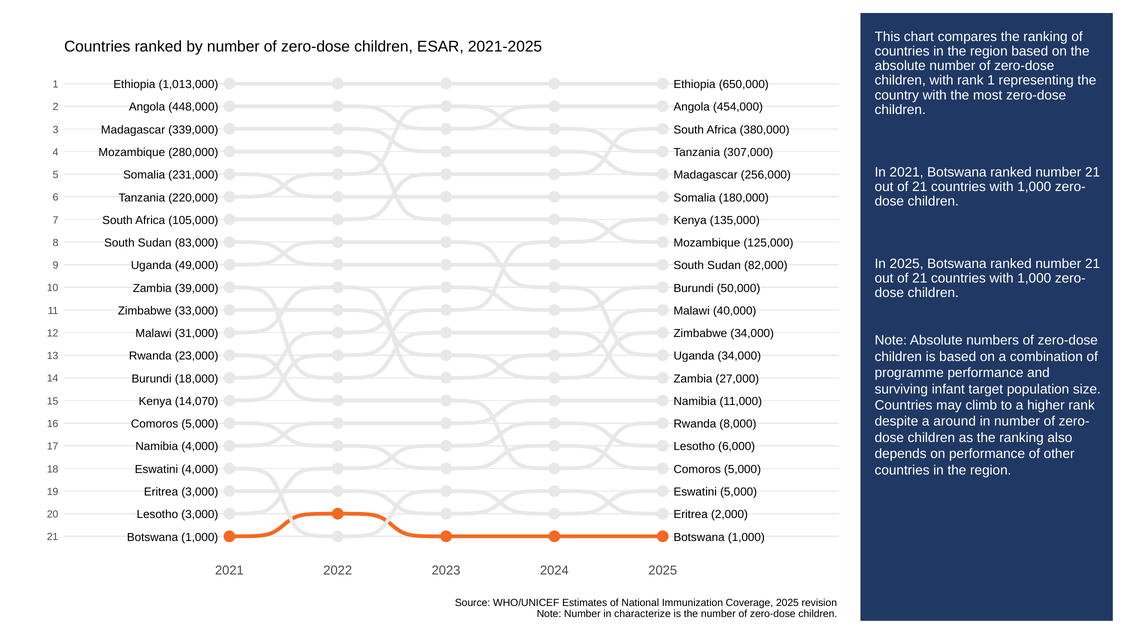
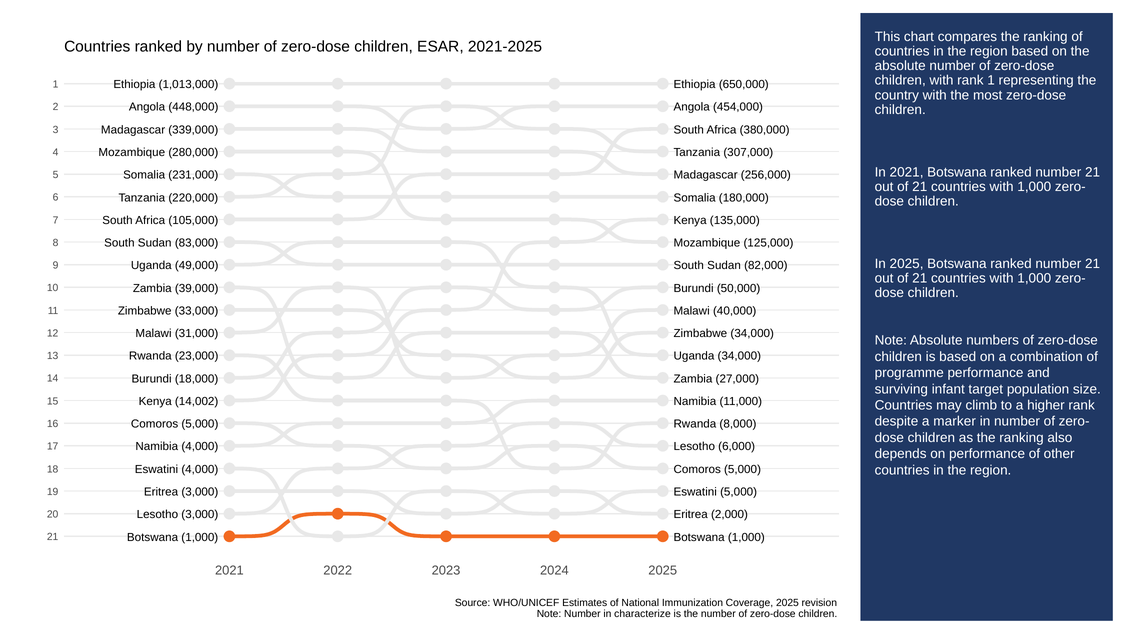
14,070: 14,070 -> 14,002 (197, 401)
around: around -> marker (955, 421)
